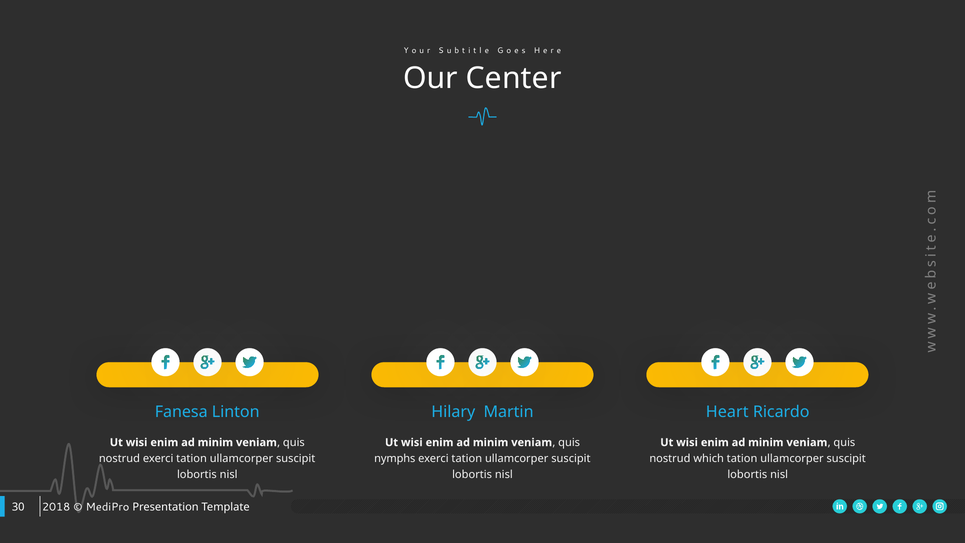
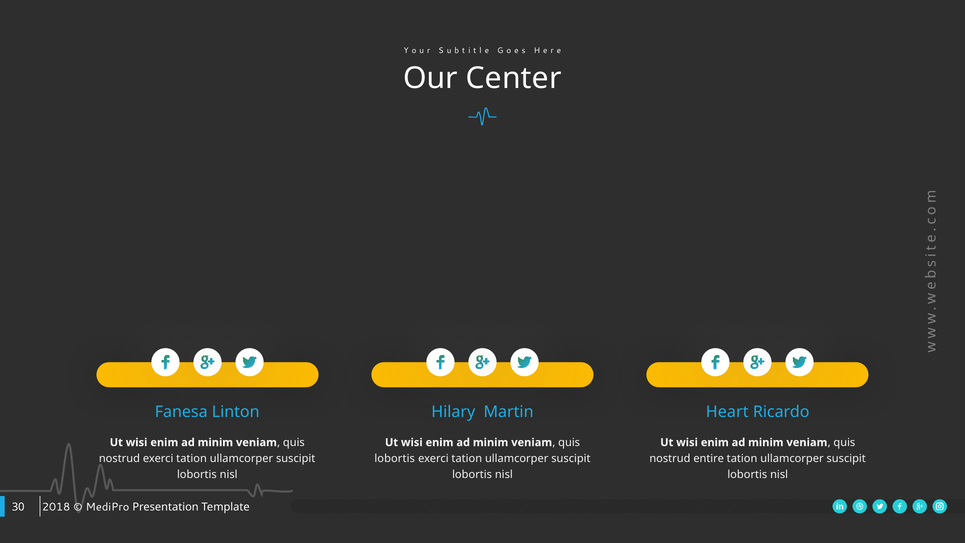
nymphs: nymphs -> lobortis (395, 458)
which: which -> entire (709, 458)
